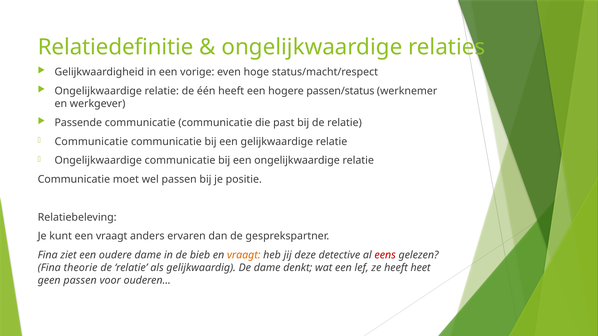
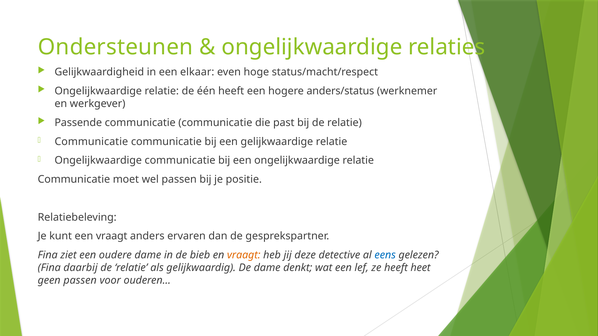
Relatiedefinitie: Relatiedefinitie -> Ondersteunen (115, 47)
vorige: vorige -> elkaar (197, 72)
passen/status: passen/status -> anders/status (340, 91)
eens colour: red -> blue (385, 255)
theorie: theorie -> daarbij (81, 268)
